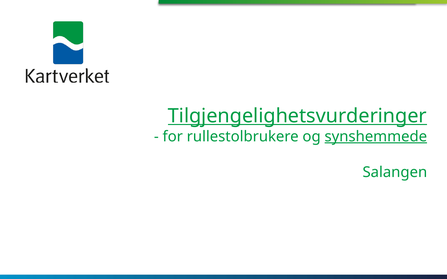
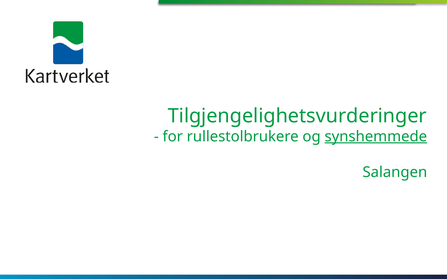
Tilgjengelighetsvurderinger underline: present -> none (297, 116)
